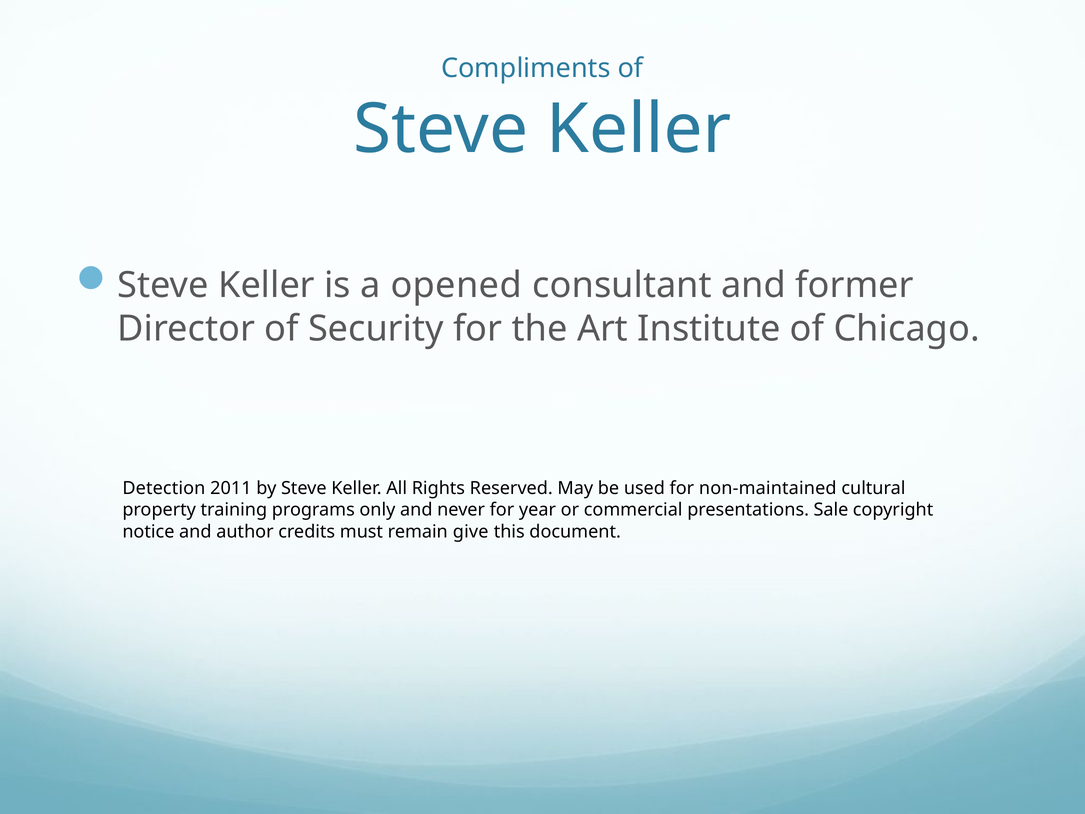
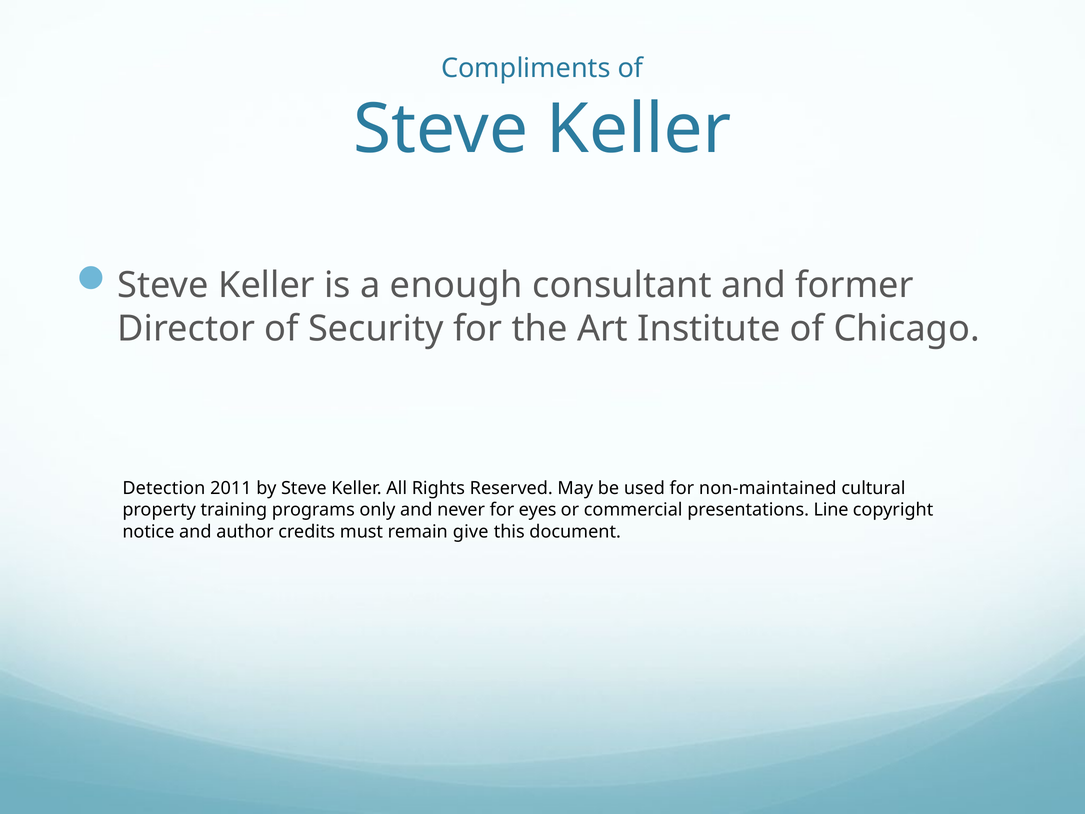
opened: opened -> enough (456, 285)
year: year -> eyes (538, 510)
Sale: Sale -> Line (831, 510)
